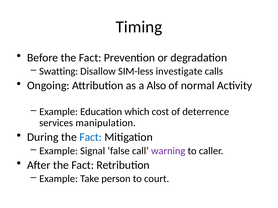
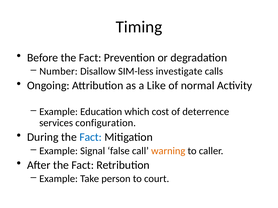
Swatting: Swatting -> Number (58, 71)
Also: Also -> Like (156, 86)
manipulation: manipulation -> configuration (106, 123)
warning colour: purple -> orange (168, 151)
